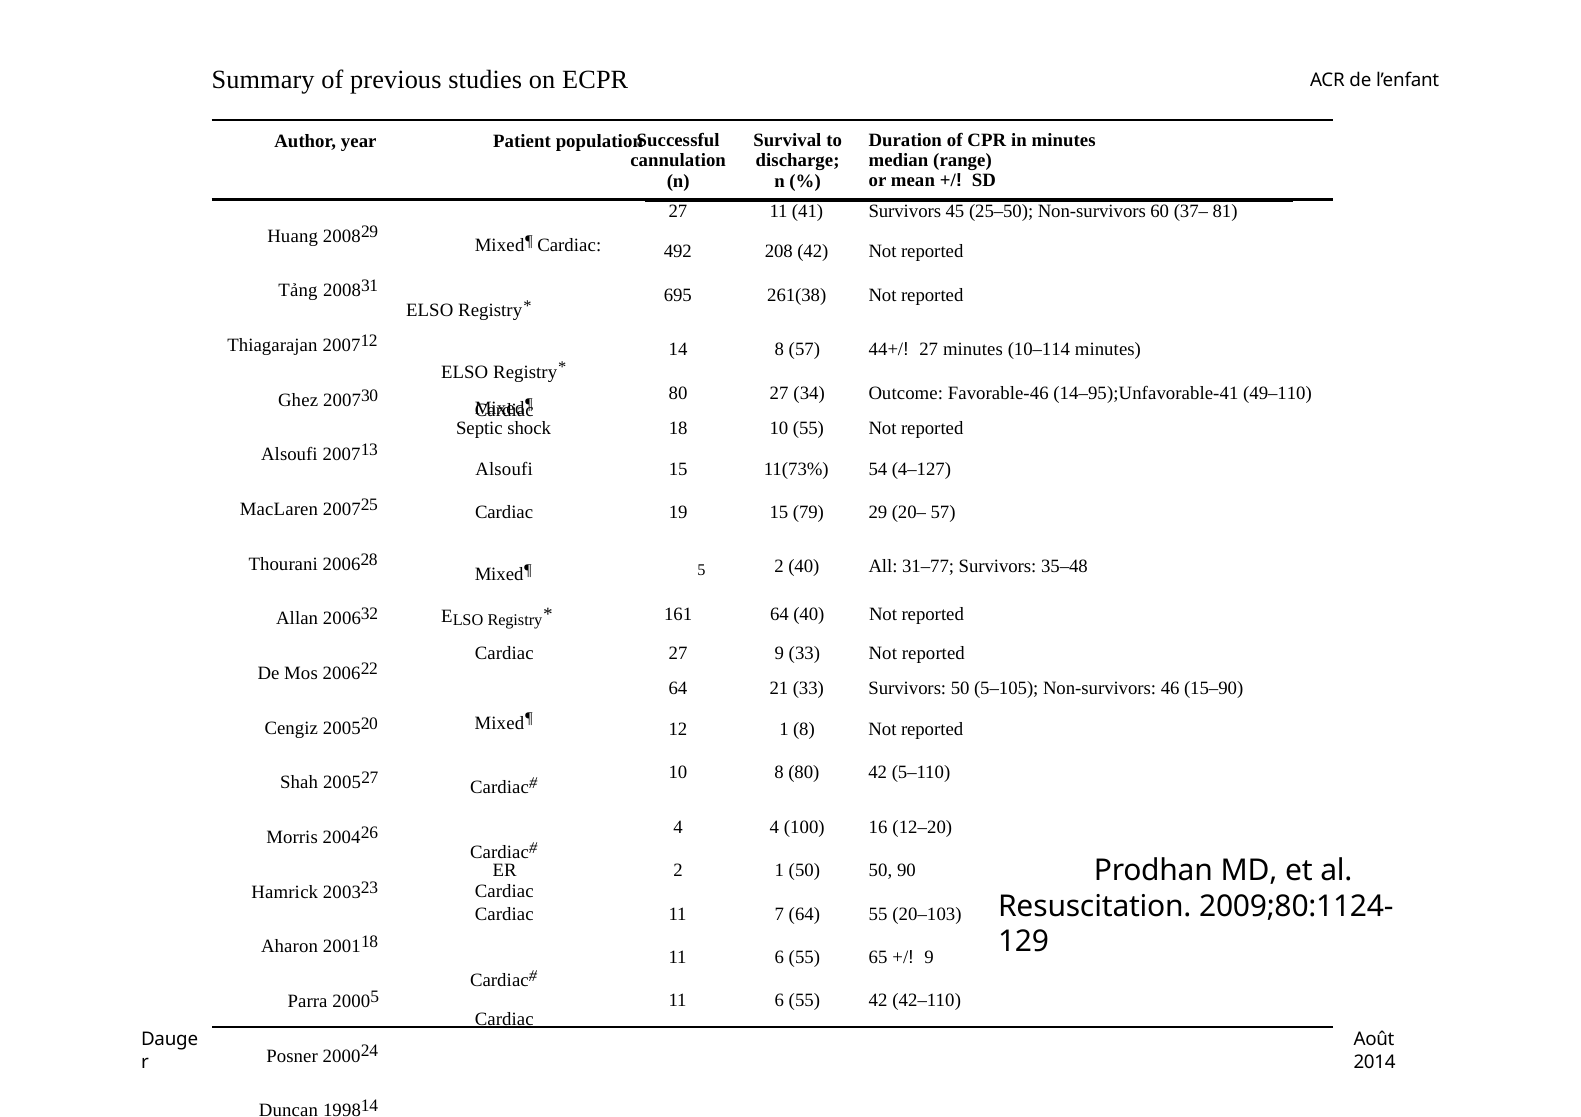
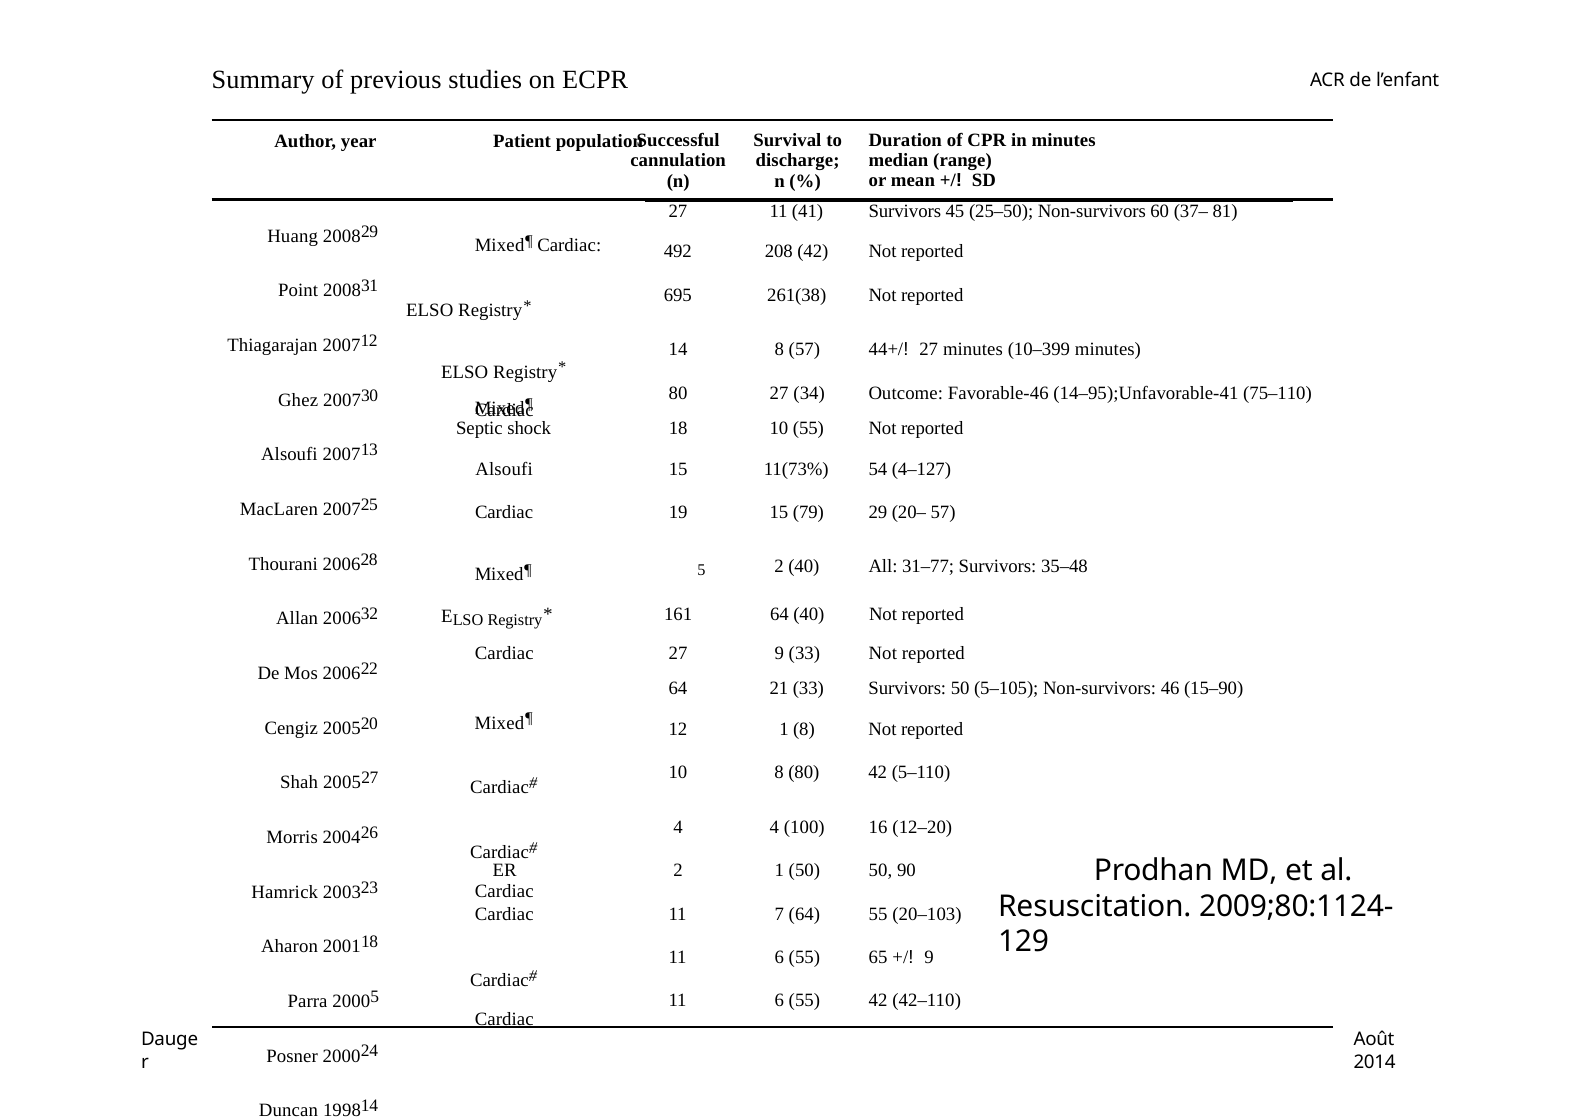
Tảng: Tảng -> Point (298, 291)
10–114: 10–114 -> 10–399 (1039, 350)
49–110: 49–110 -> 75–110 (1277, 393)
